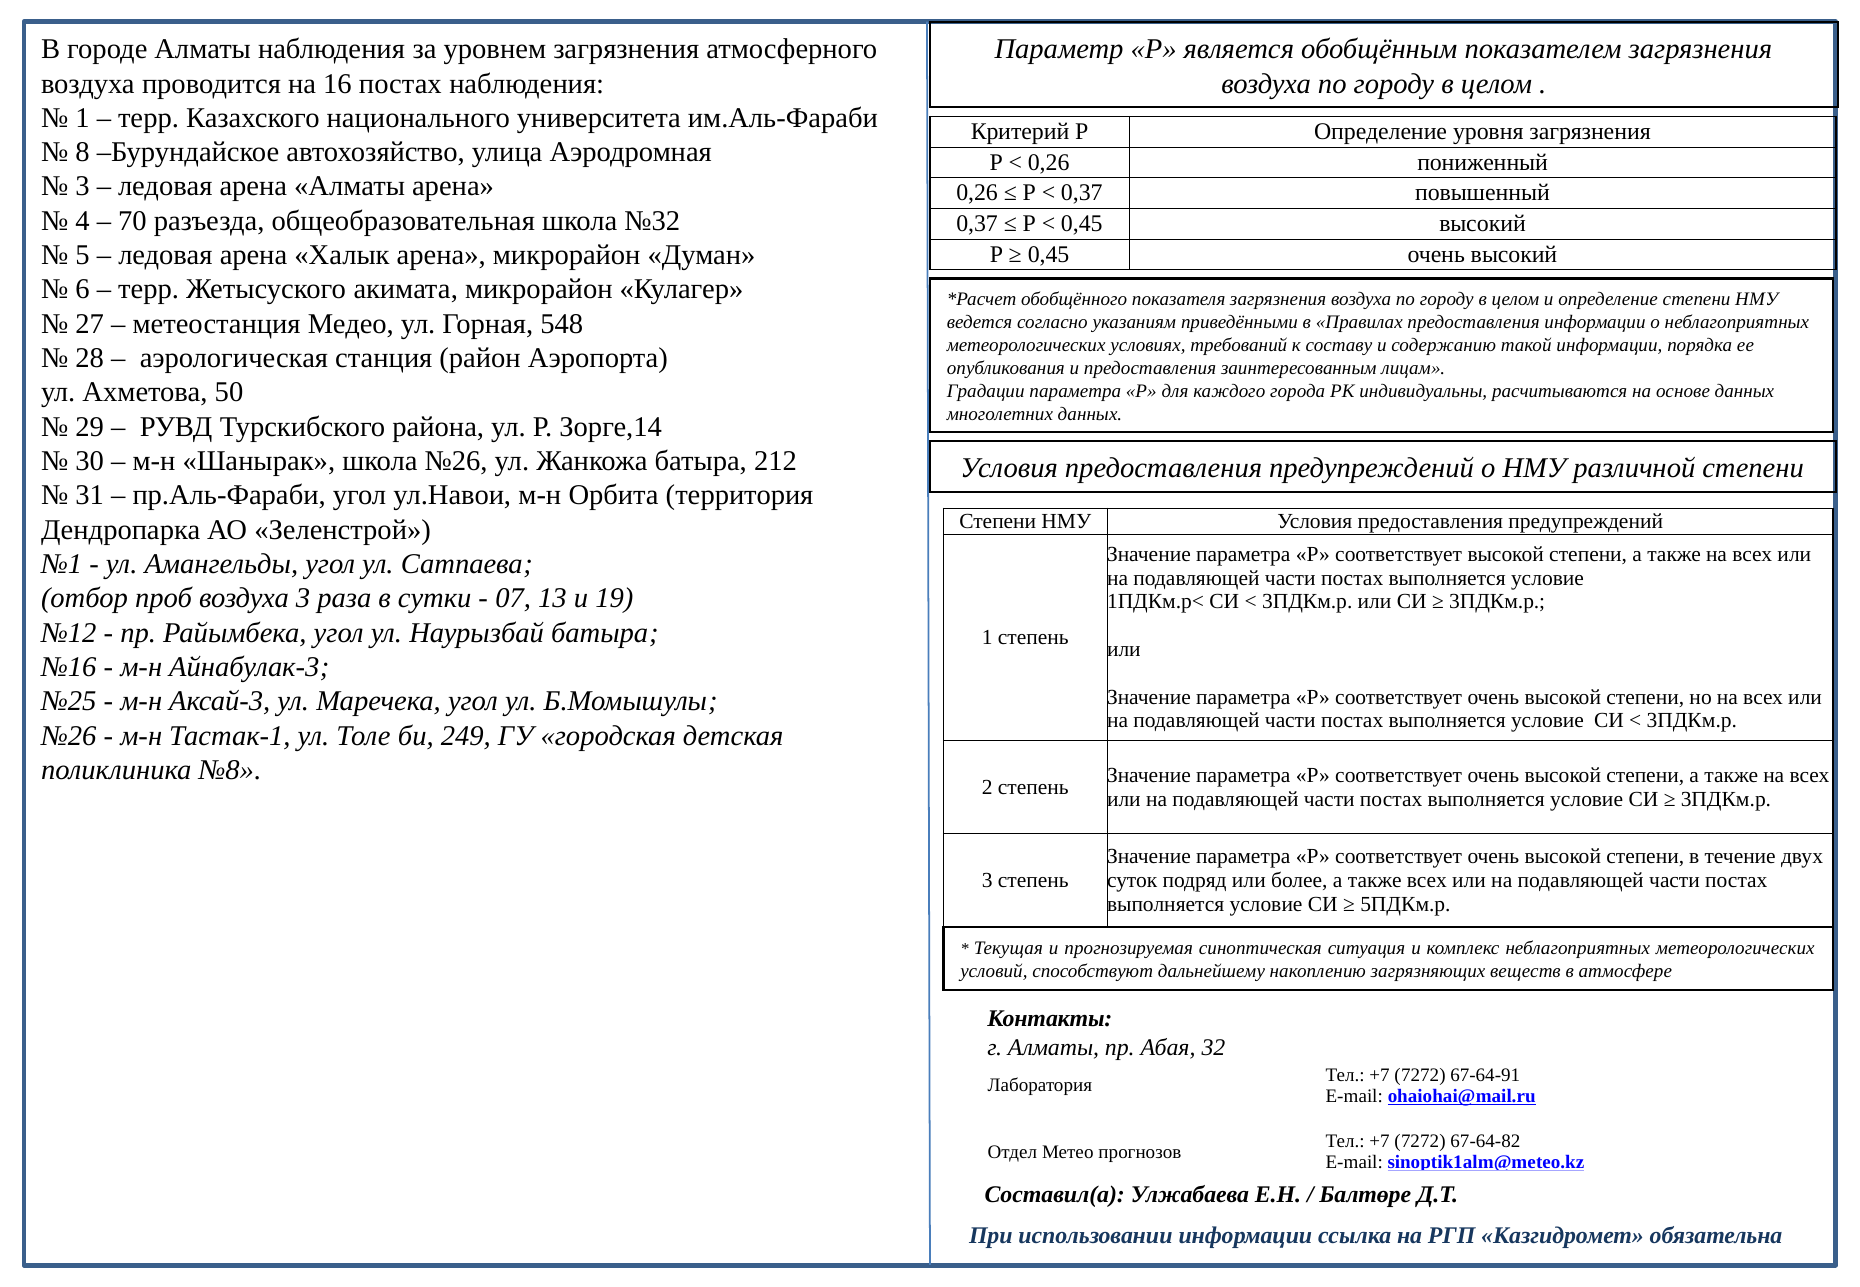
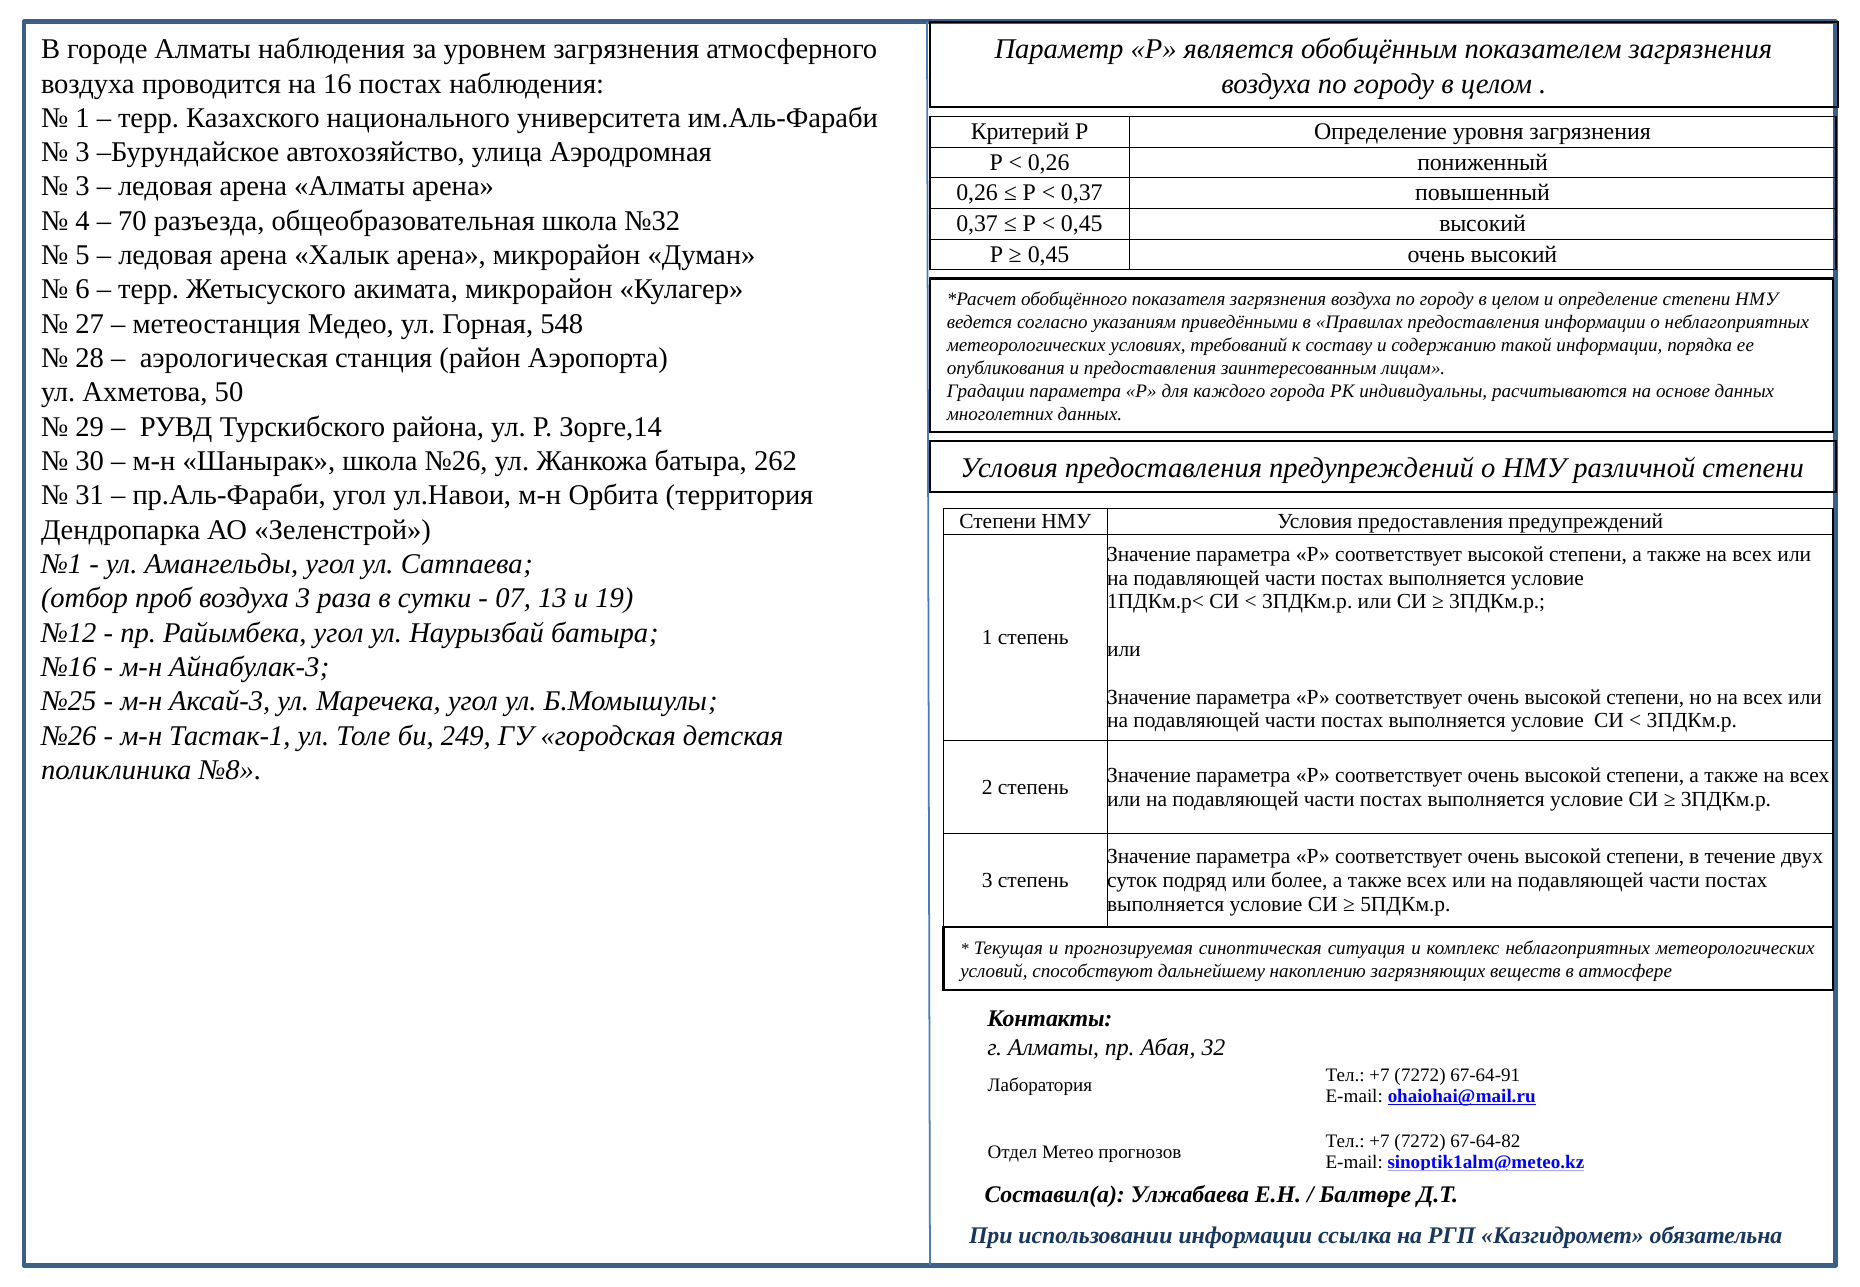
8: 8 -> 3 (83, 152)
212: 212 -> 262 (775, 461)
